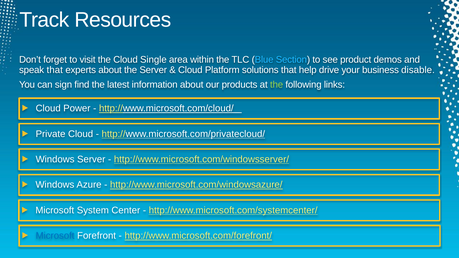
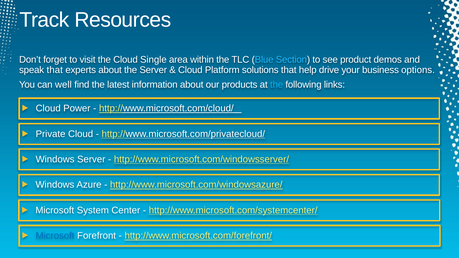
disable: disable -> options (418, 70)
sign: sign -> well (63, 85)
the colour: light green -> light blue (277, 85)
